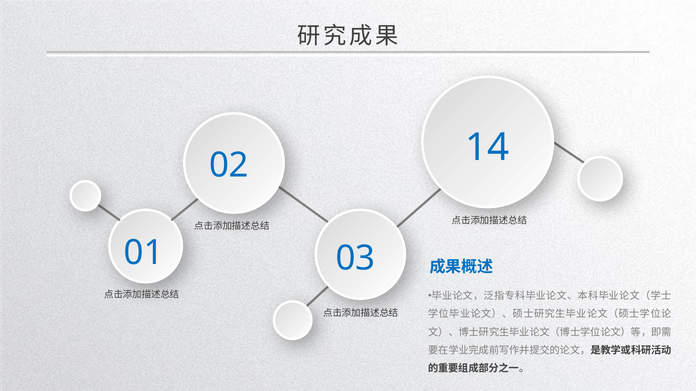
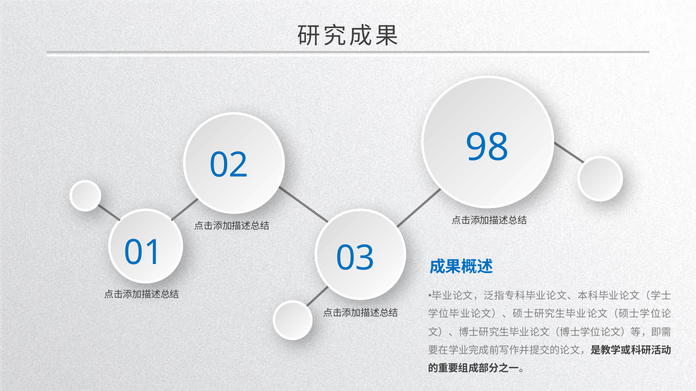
14: 14 -> 98 (487, 147)
